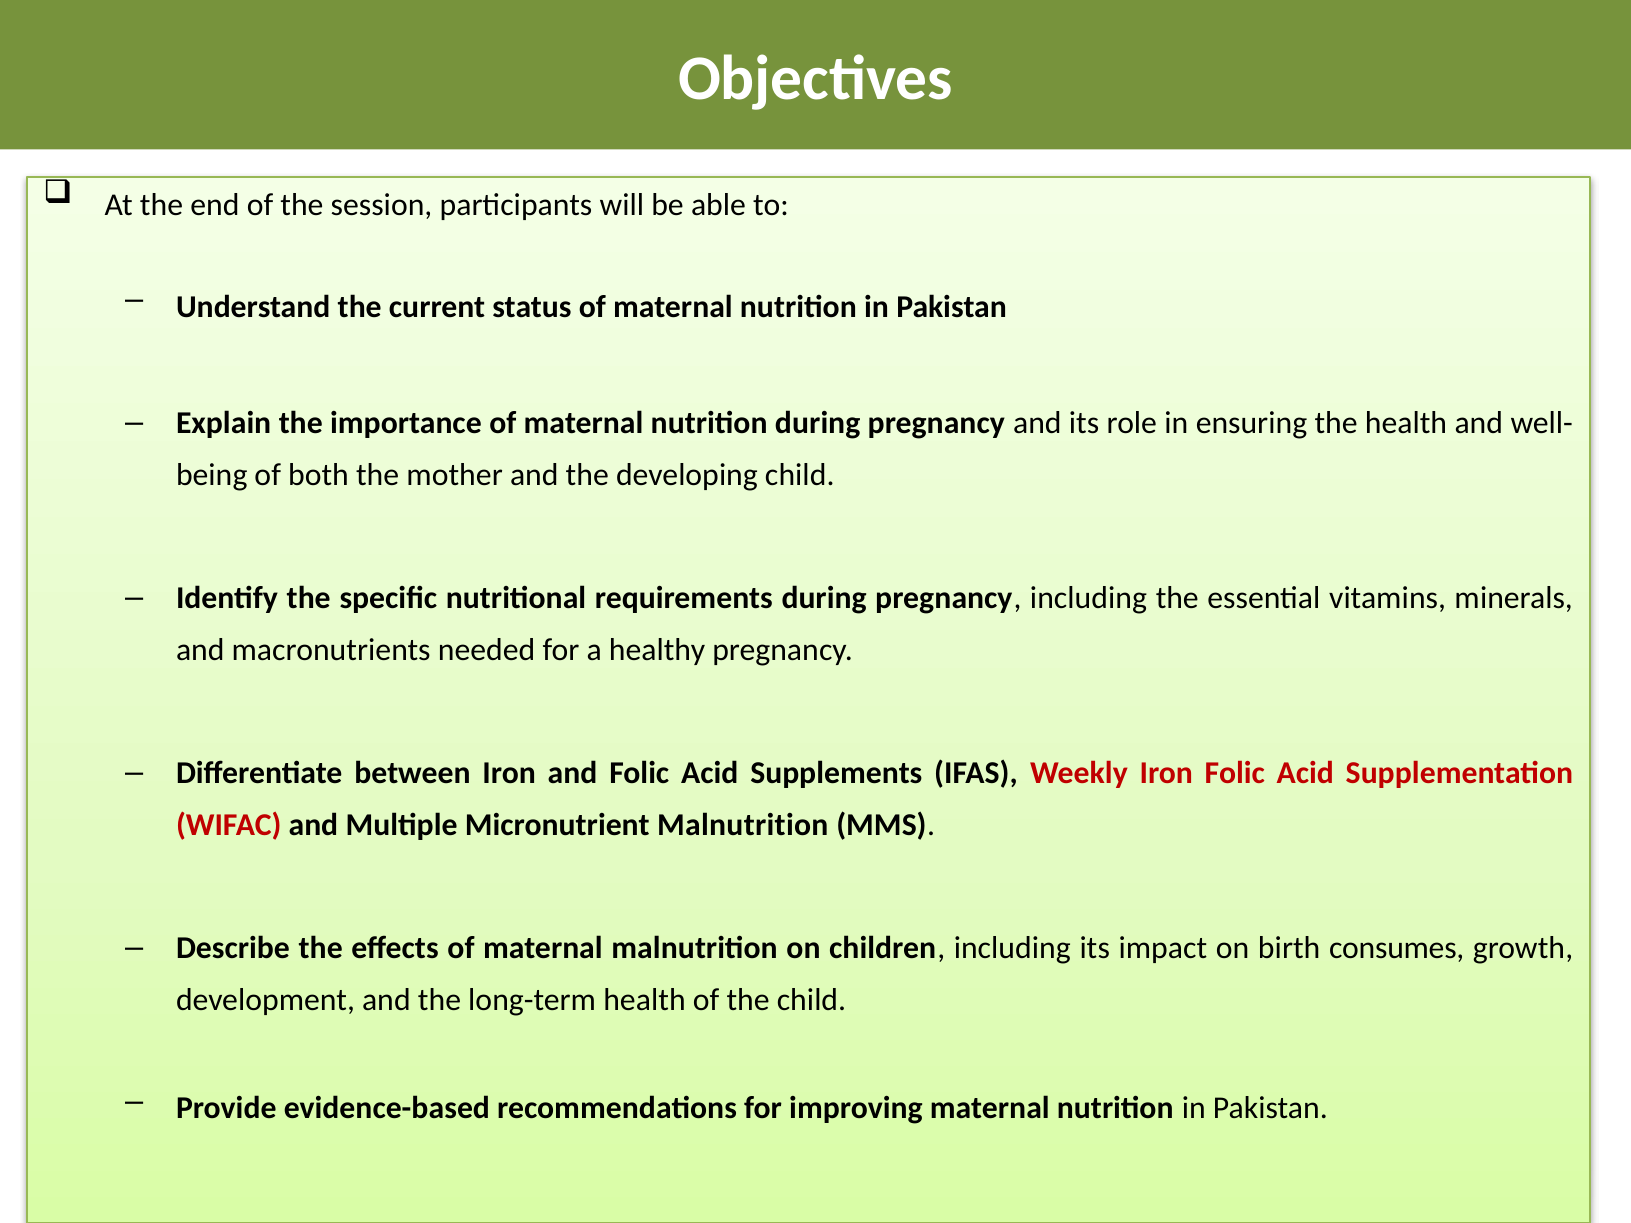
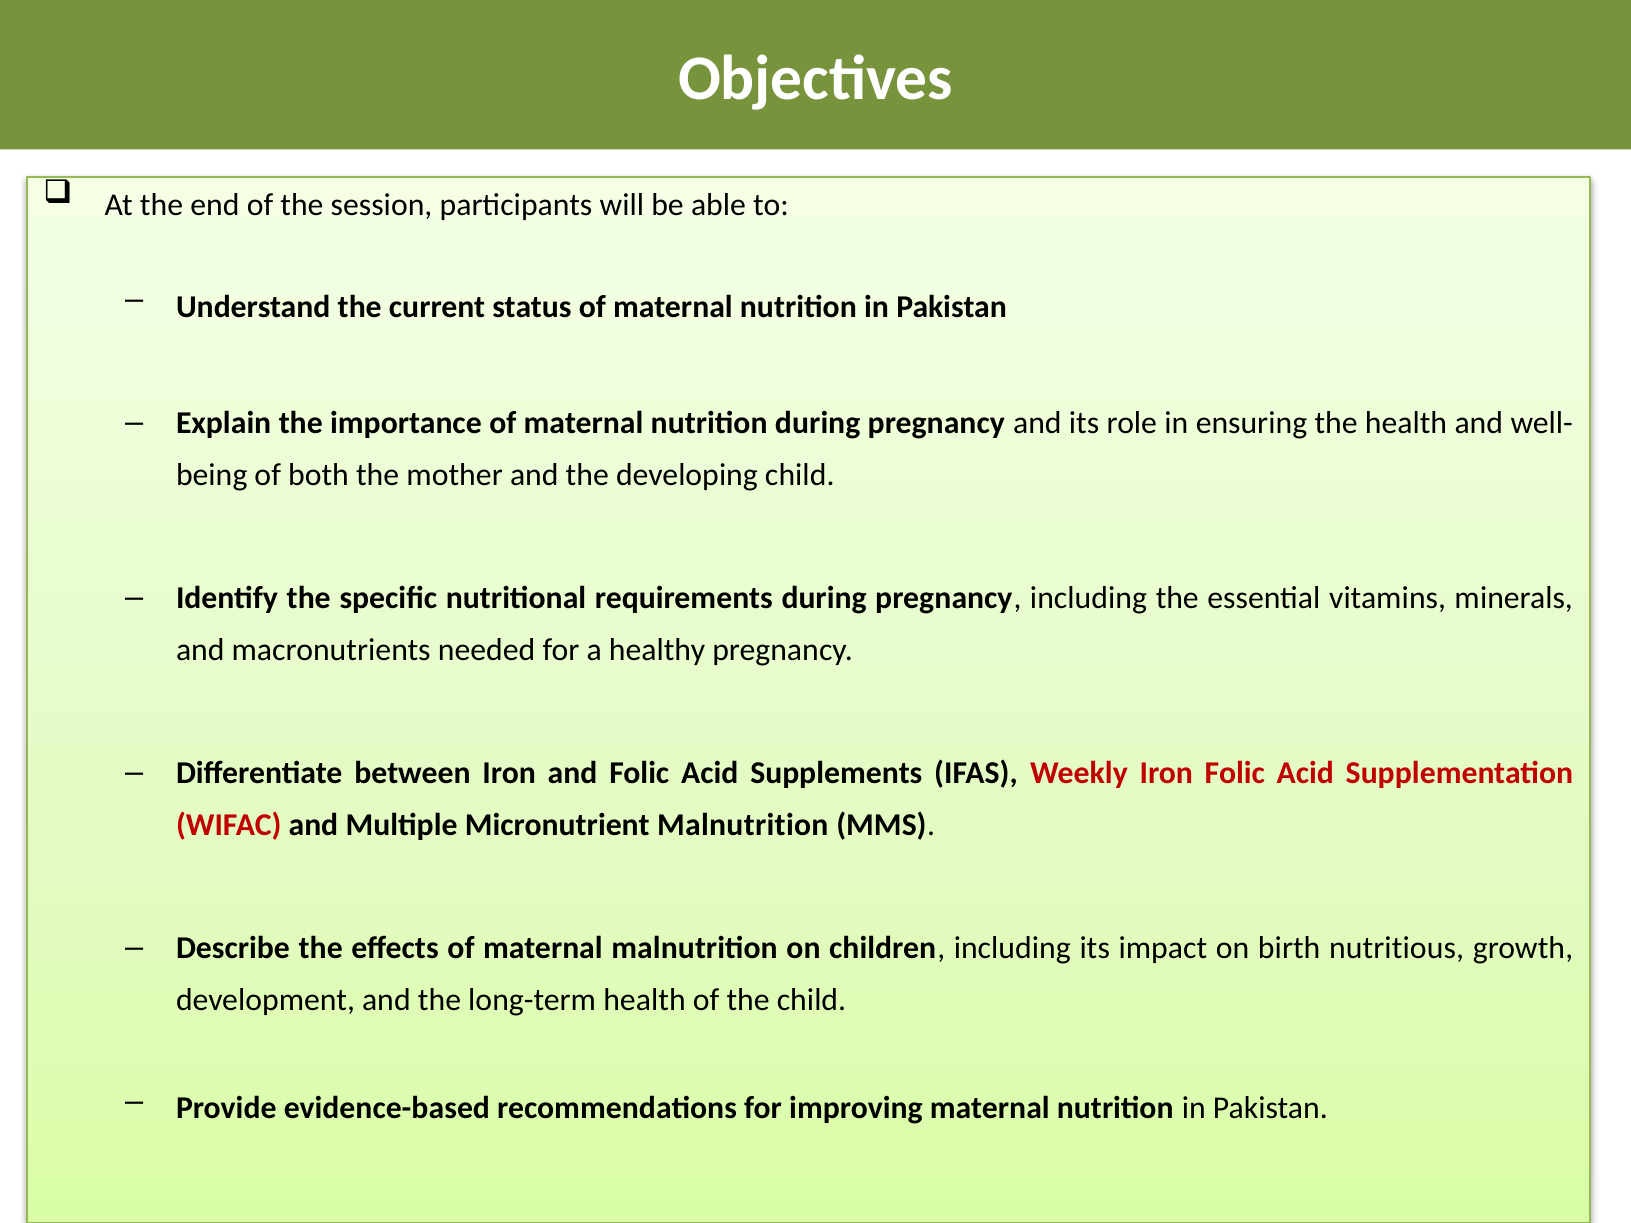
consumes: consumes -> nutritious (1397, 949)
